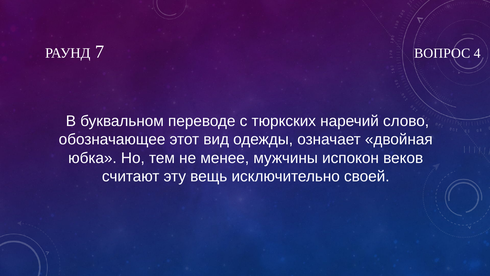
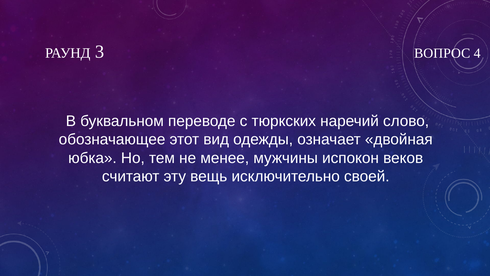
7: 7 -> 3 (100, 52)
